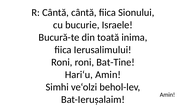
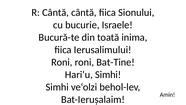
Hari‘u Amin: Amin -> Simhi (108, 74)
